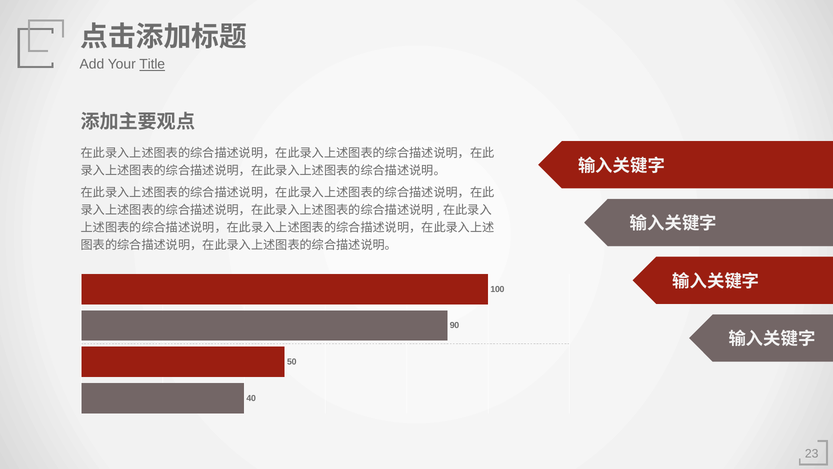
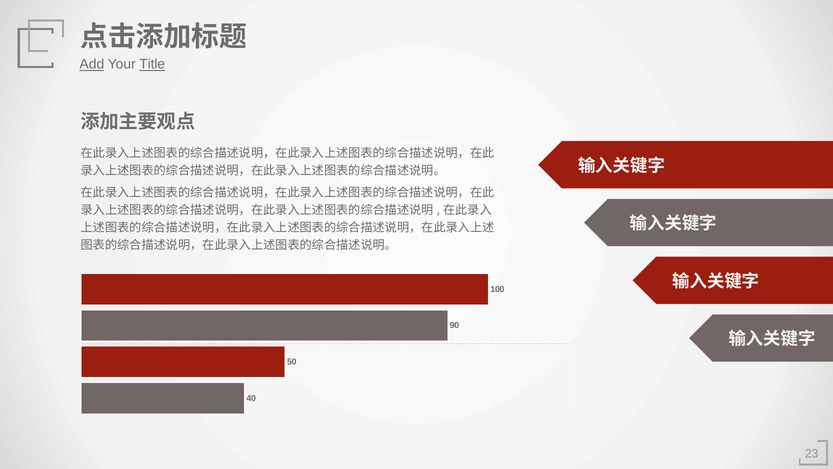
Add underline: none -> present (92, 64)
